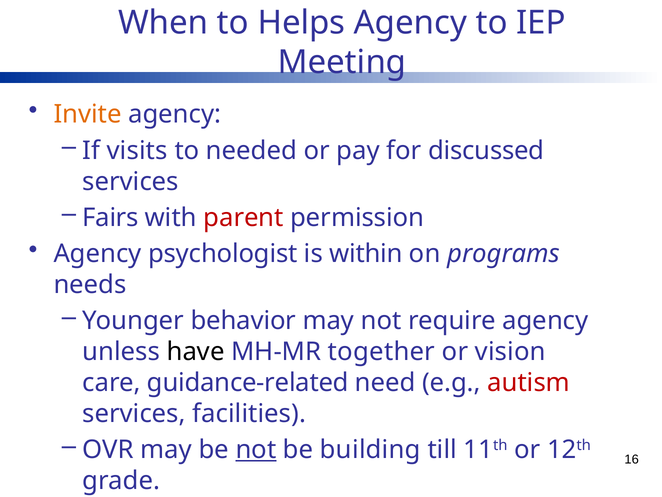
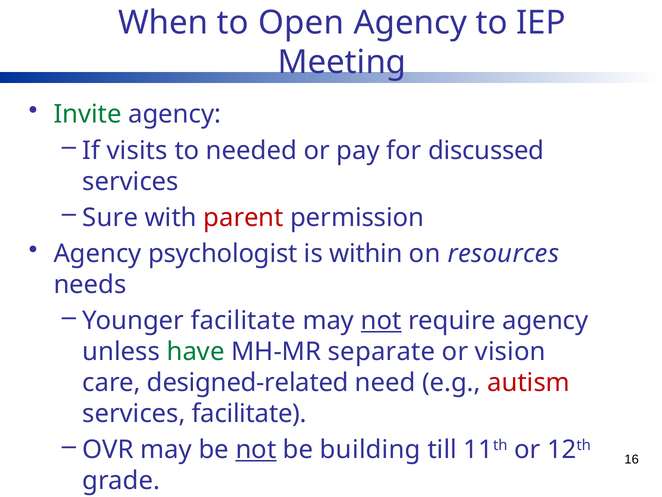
Helps: Helps -> Open (301, 23)
Invite colour: orange -> green (88, 114)
Fairs: Fairs -> Sure (110, 217)
programs: programs -> resources (503, 253)
Younger behavior: behavior -> facilitate (243, 320)
not underline: none -> present (381, 320)
have colour: black -> green (196, 351)
together: together -> separate (381, 351)
guidance-related: guidance-related -> designed-related (248, 382)
services facilities: facilities -> facilitate (249, 413)
